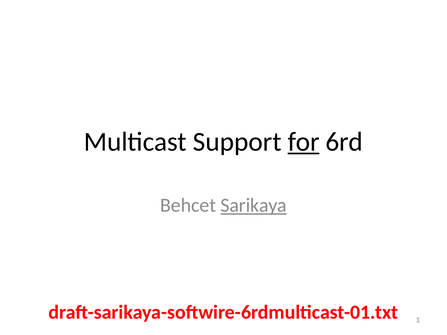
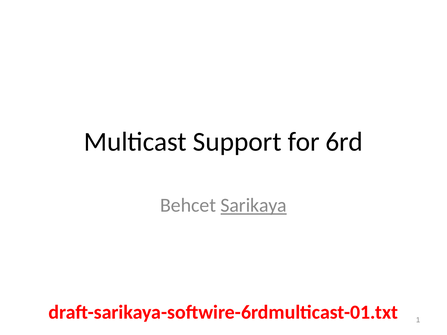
for underline: present -> none (304, 142)
